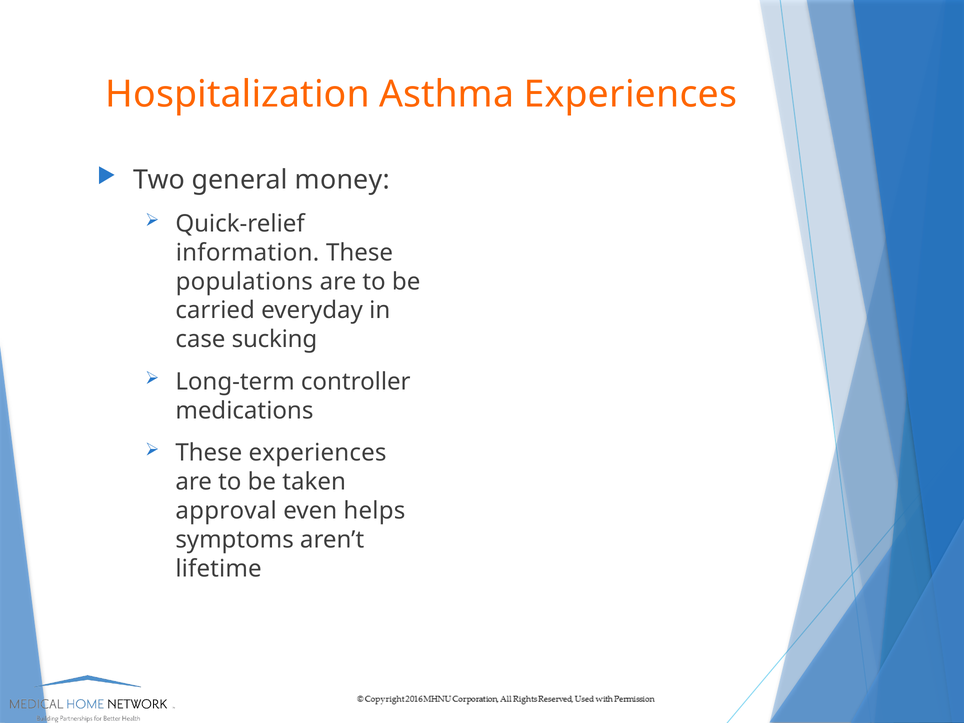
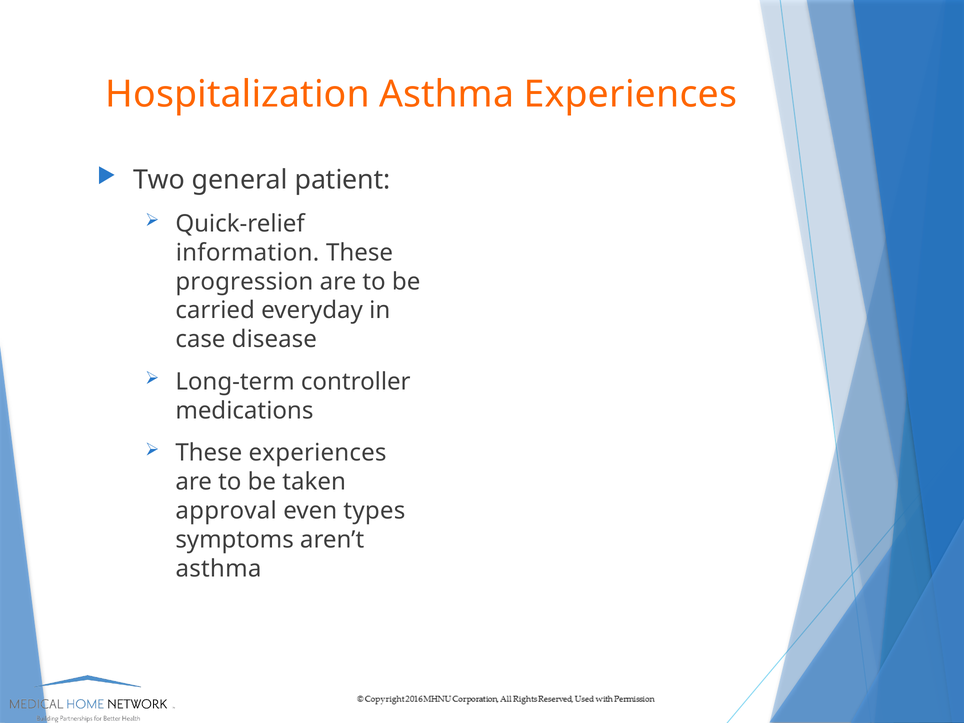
money: money -> patient (343, 180)
populations: populations -> progression (244, 282)
sucking: sucking -> disease (274, 339)
helps: helps -> types (374, 511)
lifetime: lifetime -> asthma (218, 569)
